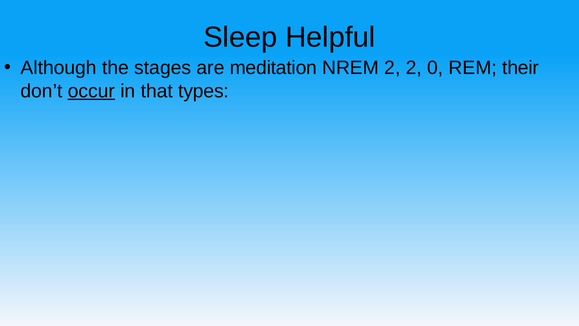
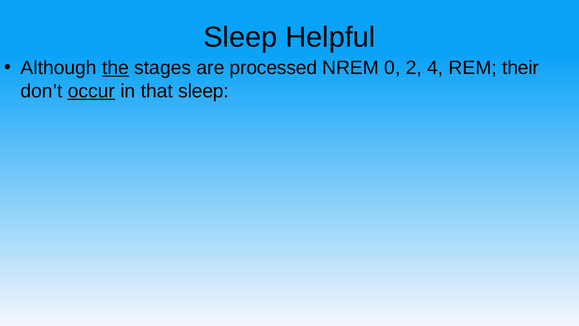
the underline: none -> present (116, 68)
meditation: meditation -> processed (273, 68)
NREM 2: 2 -> 0 (392, 68)
0: 0 -> 4 (435, 68)
that types: types -> sleep (204, 91)
